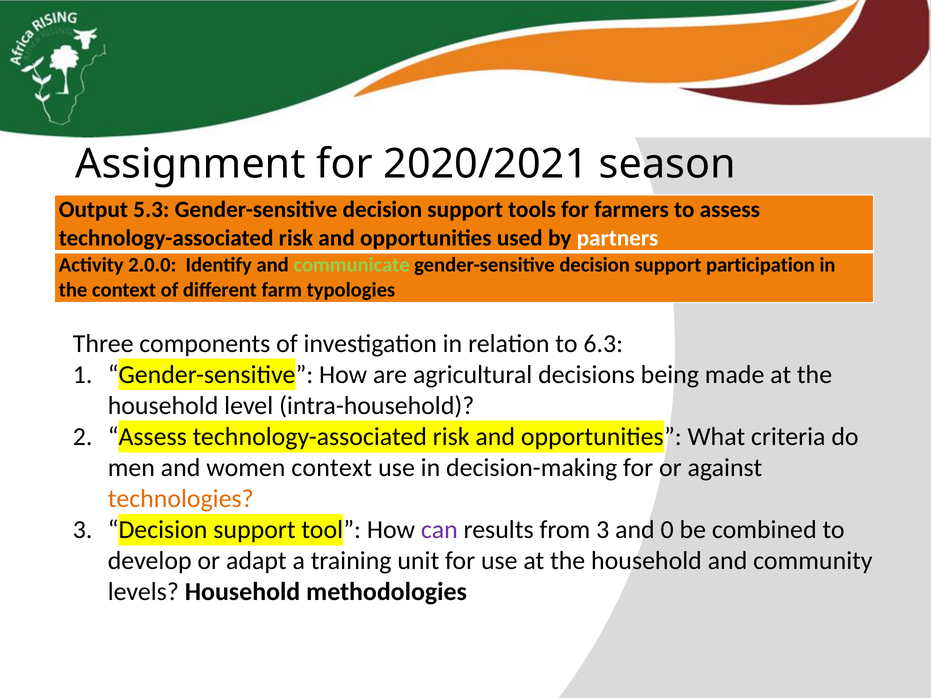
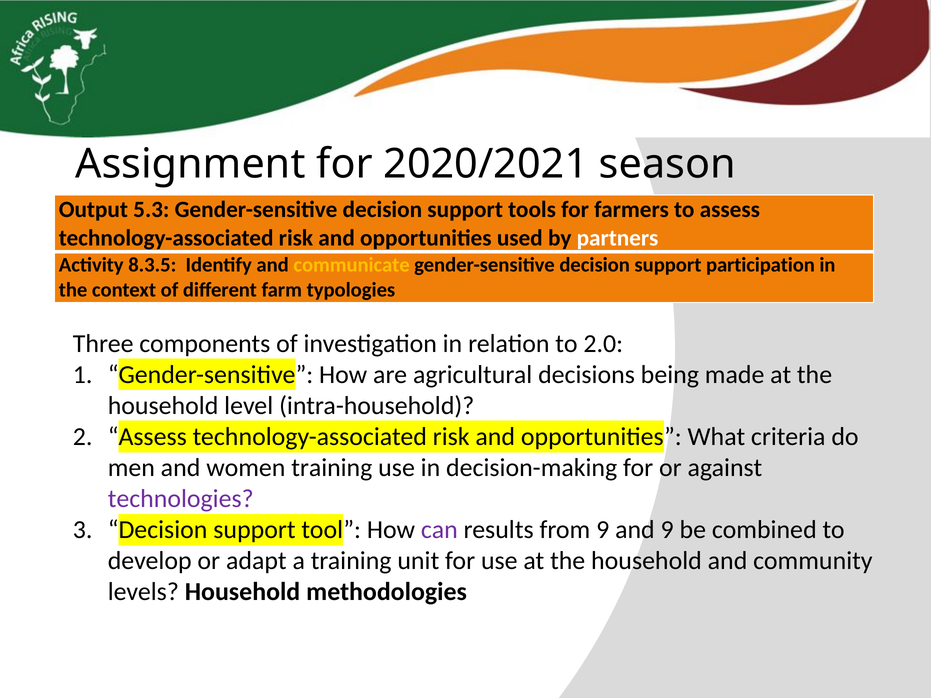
2.0.0: 2.0.0 -> 8.3.5 (152, 265)
communicate colour: light green -> yellow (352, 265)
6.3: 6.3 -> 2.0 (603, 344)
women context: context -> training (332, 468)
technologies colour: orange -> purple (181, 499)
from 3: 3 -> 9 (603, 530)
and 0: 0 -> 9 (667, 530)
